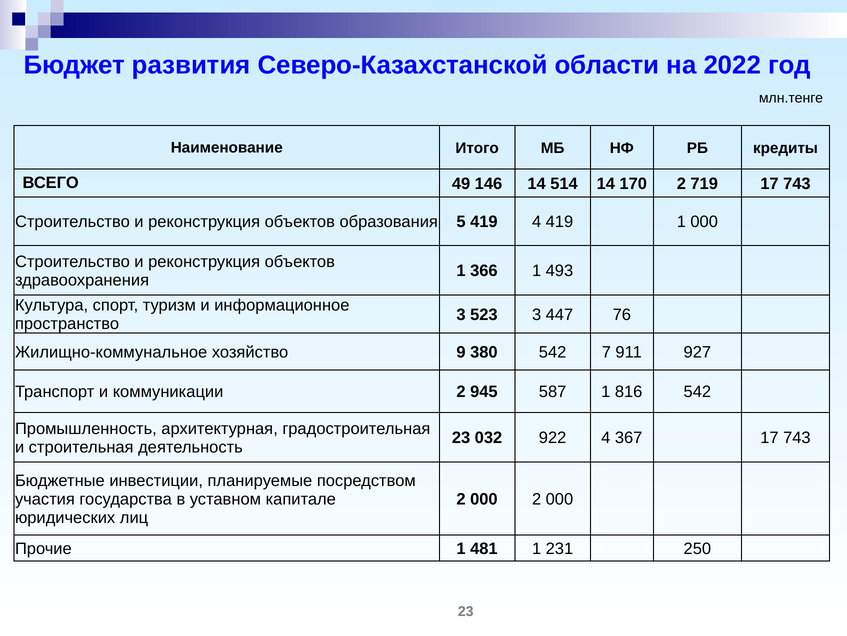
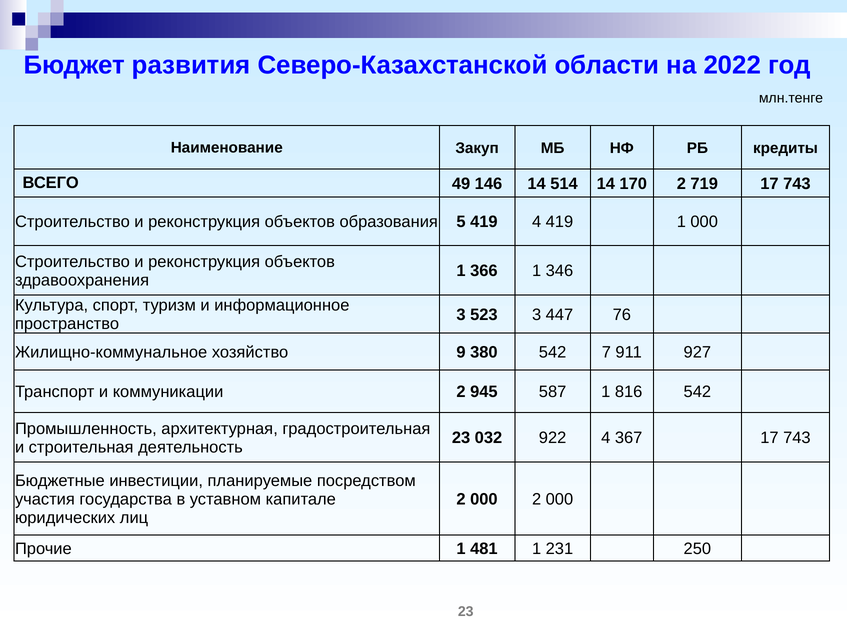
Итого: Итого -> Закуп (477, 148)
493: 493 -> 346 (559, 271)
